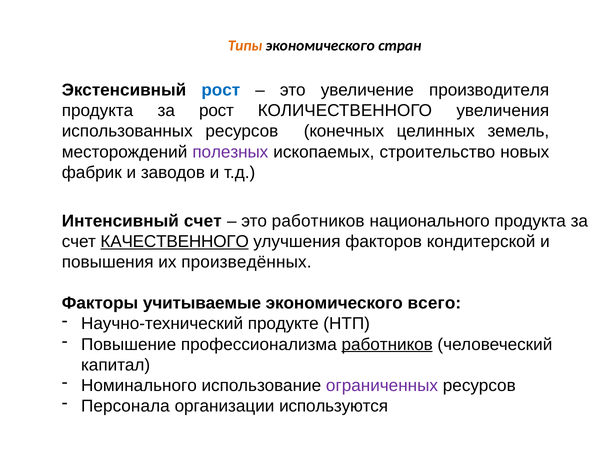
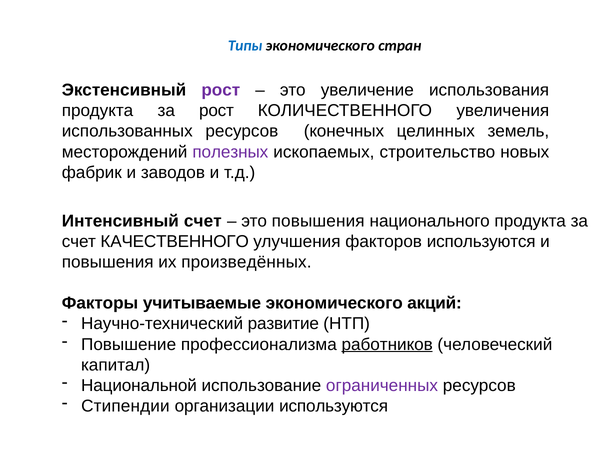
Типы colour: orange -> blue (245, 45)
рост colour: blue -> purple (221, 90)
производителя: производителя -> использования (489, 90)
это работников: работников -> повышения (318, 221)
КАЧЕСТВЕННОГО underline: present -> none (175, 242)
факторов кондитерской: кондитерской -> используются (481, 242)
всего: всего -> акций (435, 303)
продукте: продукте -> развитие (283, 324)
Номинального: Номинального -> Национальной (139, 385)
Персонала: Персонала -> Стипендии (125, 406)
